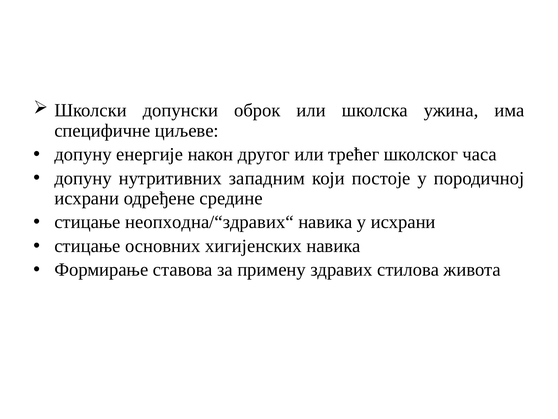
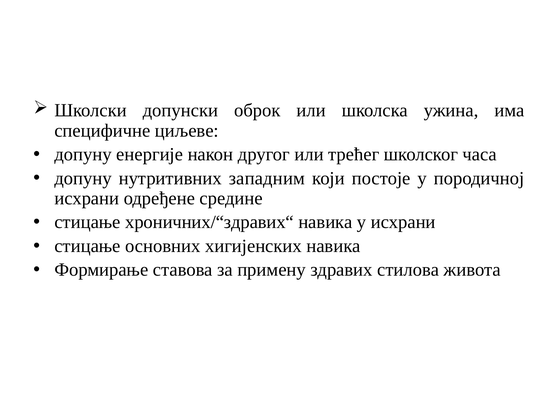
неопходна/“здравих“: неопходна/“здравих“ -> хроничних/“здравих“ (210, 222)
